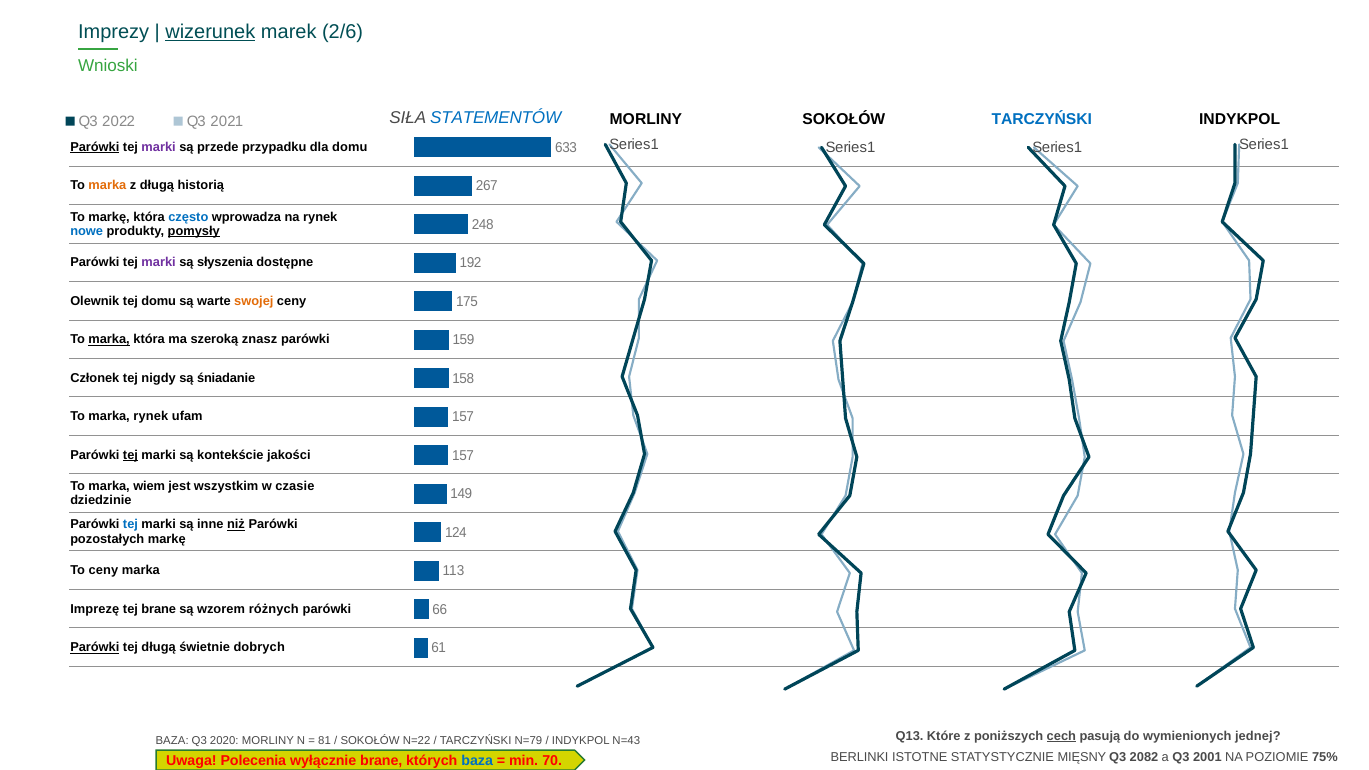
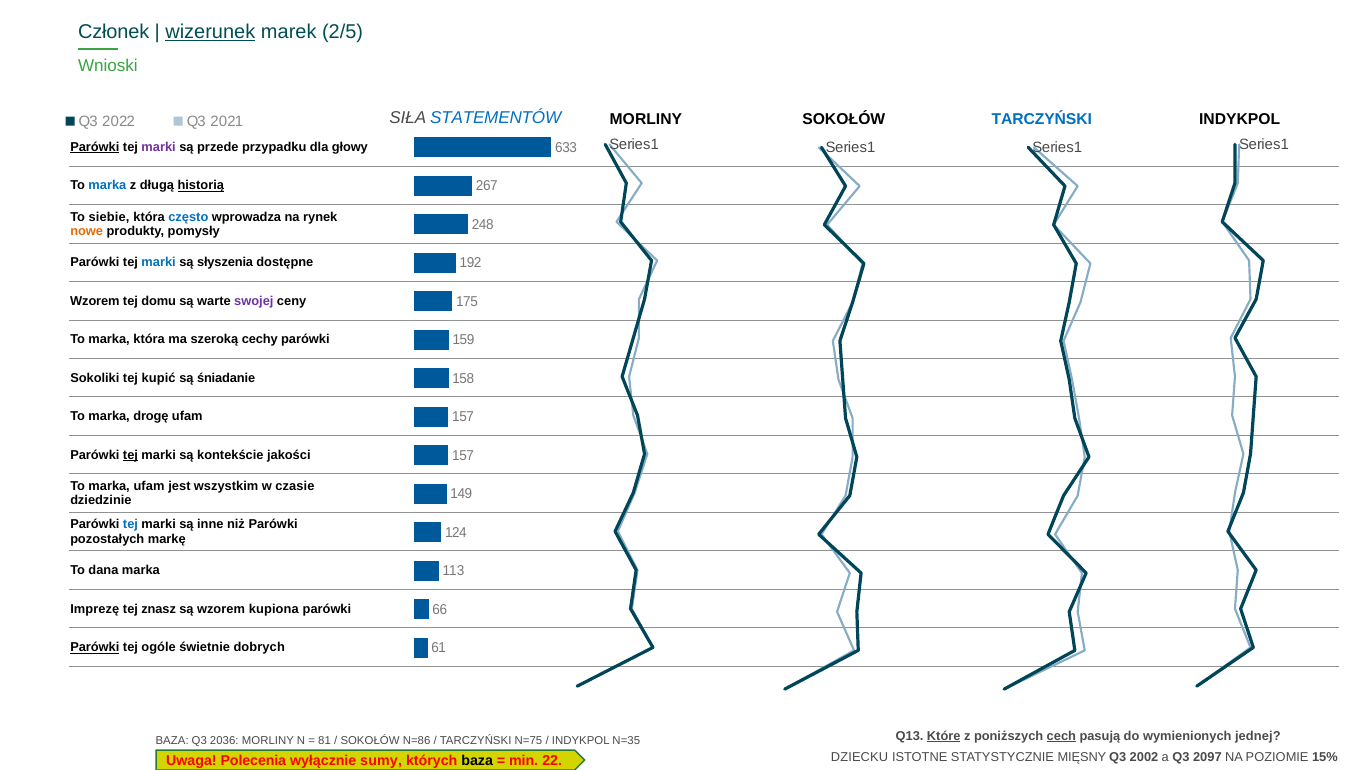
Imprezy: Imprezy -> Członek (114, 32)
2/6: 2/6 -> 2/5 (343, 32)
dla domu: domu -> głowy (350, 147)
marka colour: orange -> blue (107, 186)
historią underline: none -> present (201, 186)
To markę: markę -> siebie (109, 217)
nowe colour: blue -> orange (87, 231)
pomysły underline: present -> none (194, 231)
marki colour: purple -> blue (159, 263)
Olewnik: Olewnik -> Wzorem (95, 301)
swojej colour: orange -> purple (254, 301)
marka underline: present -> none (109, 340)
znasz: znasz -> cechy (260, 340)
Członek: Członek -> Sokoliki (95, 378)
nigdy: nigdy -> kupić (159, 378)
marka rynek: rynek -> drogę (151, 417)
marka wiem: wiem -> ufam (149, 486)
niż underline: present -> none (236, 525)
To ceny: ceny -> dana (103, 570)
tej brane: brane -> znasz (159, 609)
różnych: różnych -> kupiona (274, 609)
tej długą: długą -> ogóle (159, 647)
2020: 2020 -> 2036 (224, 740)
N=22: N=22 -> N=86 (417, 740)
N=79: N=79 -> N=75 (528, 740)
N=43: N=43 -> N=35 (626, 740)
Które underline: none -> present (944, 736)
BERLINKI: BERLINKI -> DZIECKU (860, 757)
2082: 2082 -> 2002 (1144, 757)
2001: 2001 -> 2097 (1207, 757)
75%: 75% -> 15% (1325, 757)
wyłącznie brane: brane -> sumy (381, 761)
baza colour: blue -> black (477, 761)
70: 70 -> 22 (552, 761)
